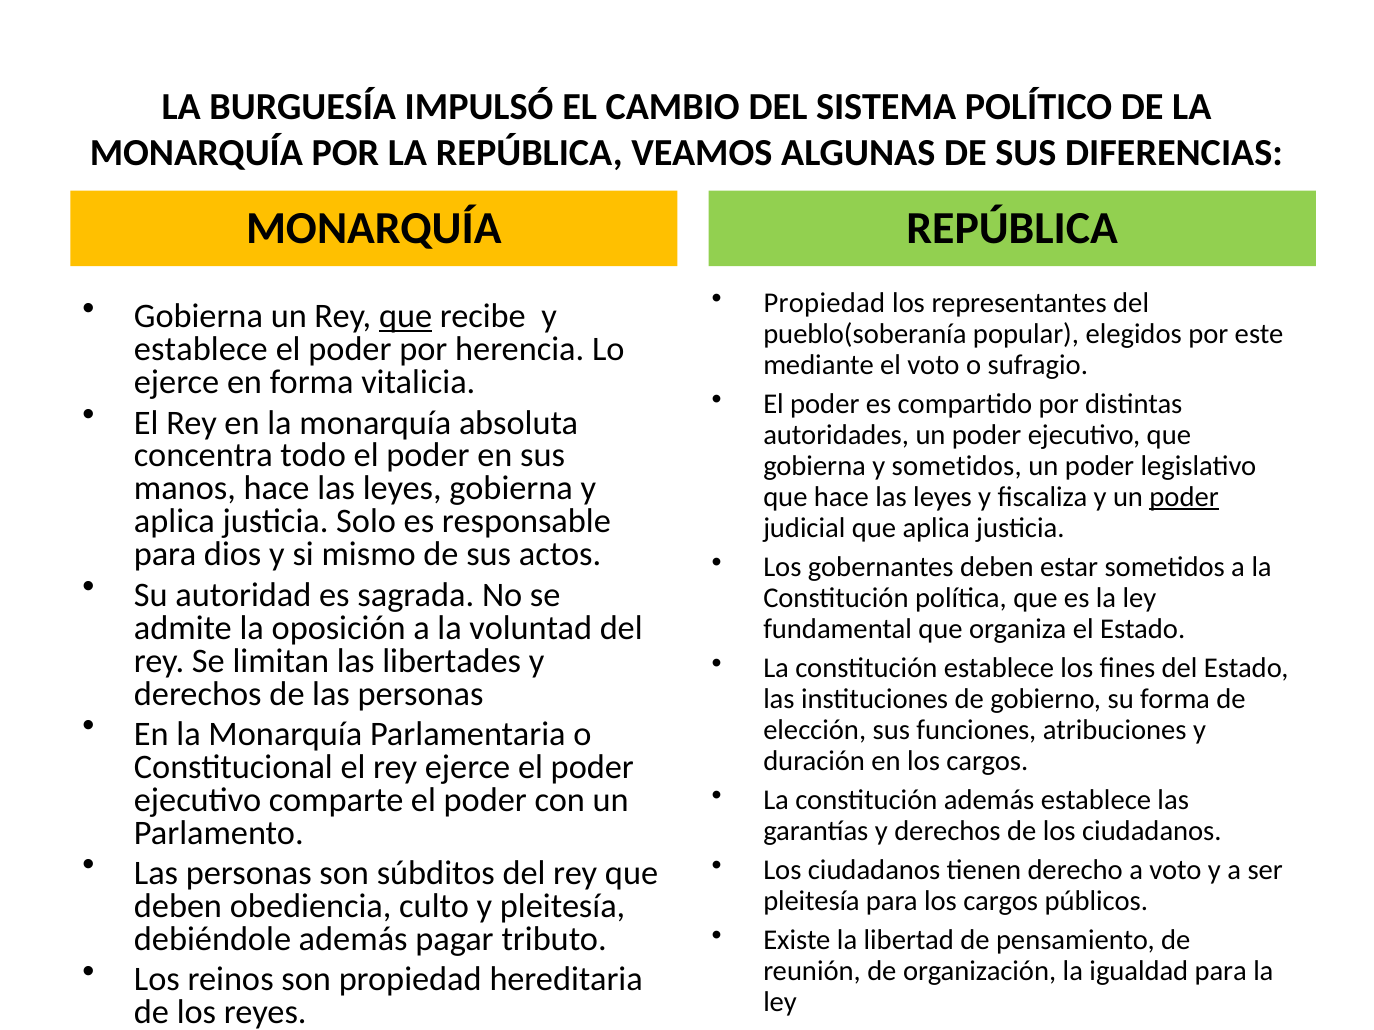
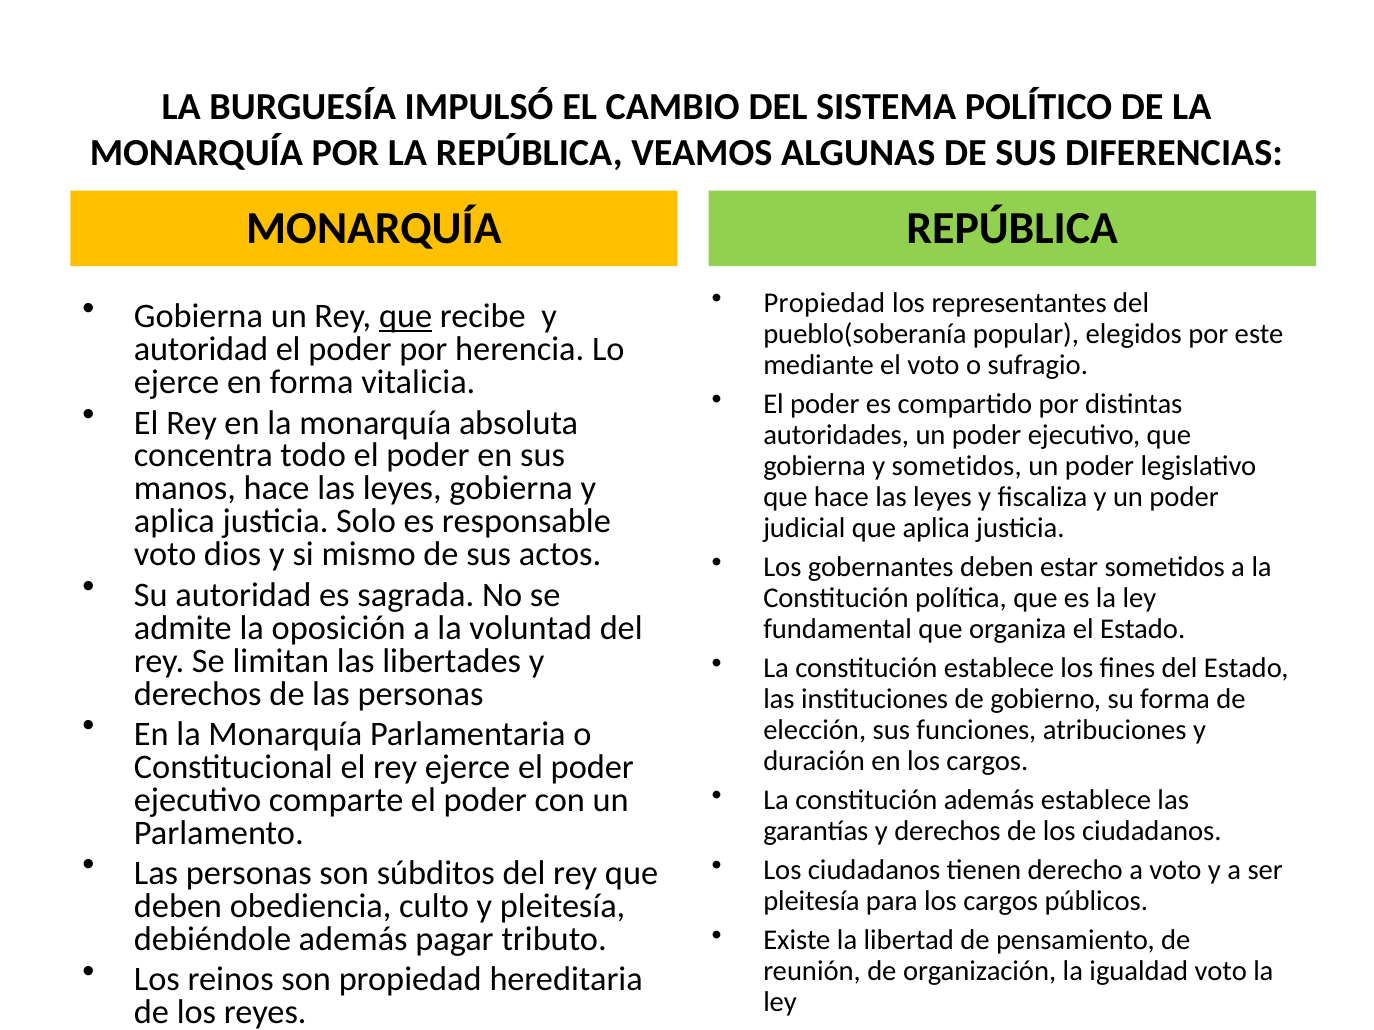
establece: establece -> autoridad (201, 350)
poder underline: present -> none (1184, 497)
para: para -> voto (165, 555)
igualdad para: para -> voto (1221, 971)
